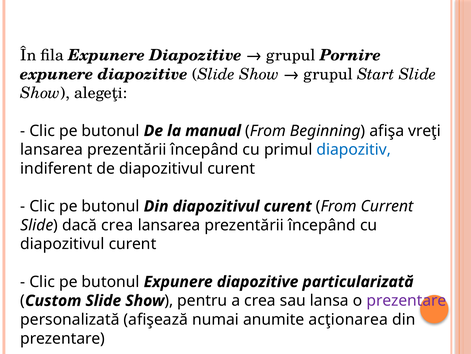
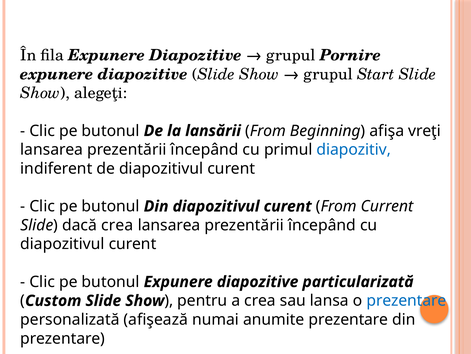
manual: manual -> lansării (213, 131)
prezentare colour: purple -> blue (406, 300)
anumite acţionarea: acţionarea -> prezentare (348, 319)
